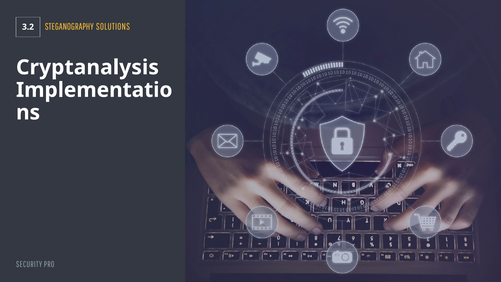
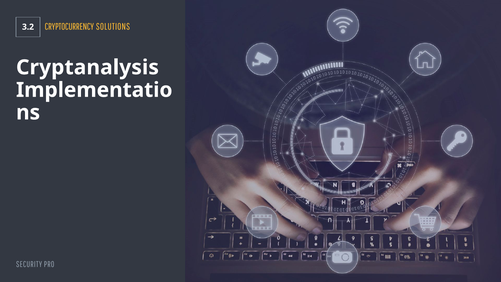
STEGANOGRAPHY: STEGANOGRAPHY -> CRYPTOCURRENCY (69, 27)
